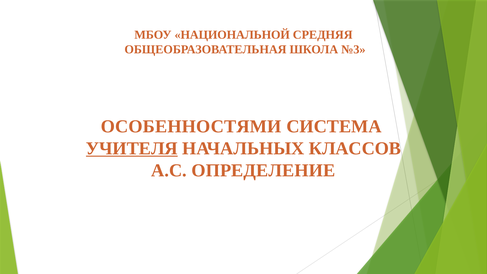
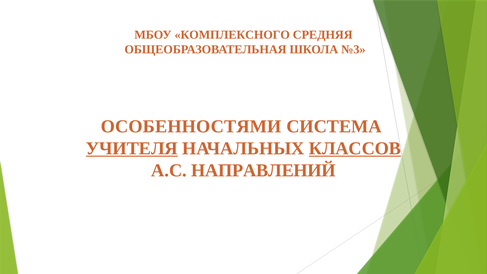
НАЦИОНАЛЬНОЙ: НАЦИОНАЛЬНОЙ -> КОМПЛЕКСНОГО (232, 35)
КЛАССОВ underline: none -> present (355, 148)
ОПРЕДЕЛЕНИЕ: ОПРЕДЕЛЕНИЕ -> НАПРАВЛЕНИЙ (264, 170)
